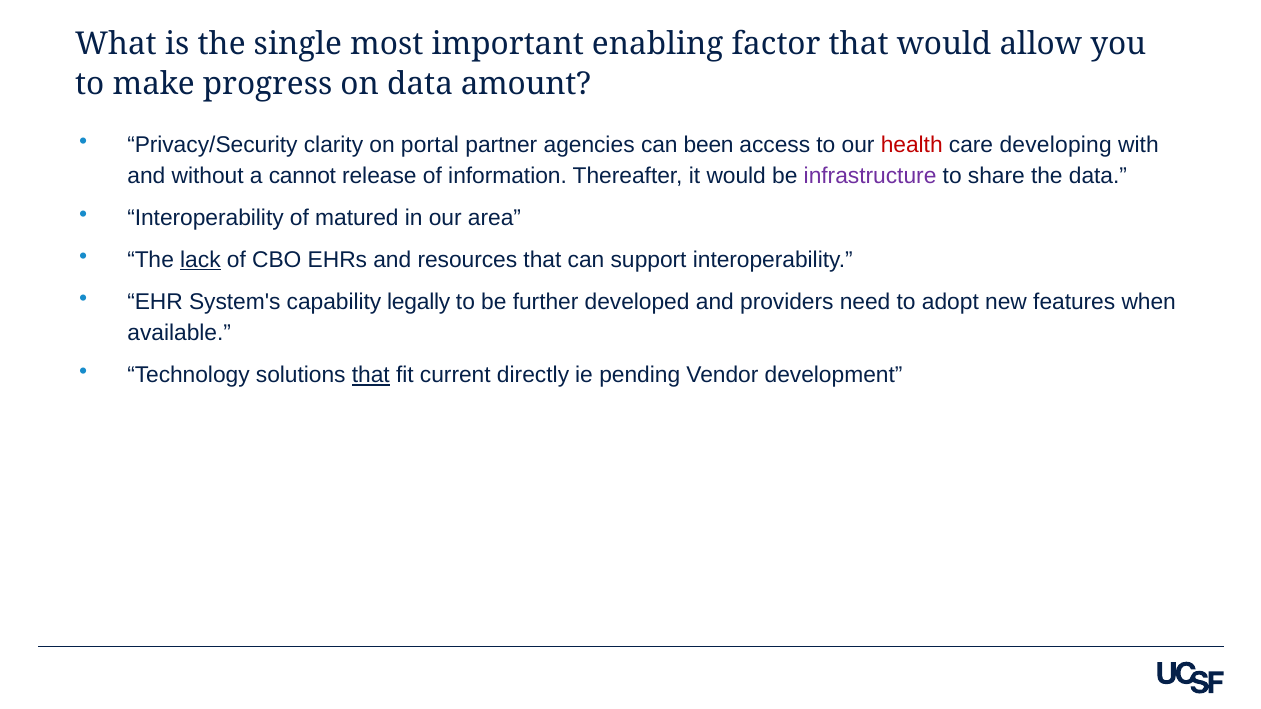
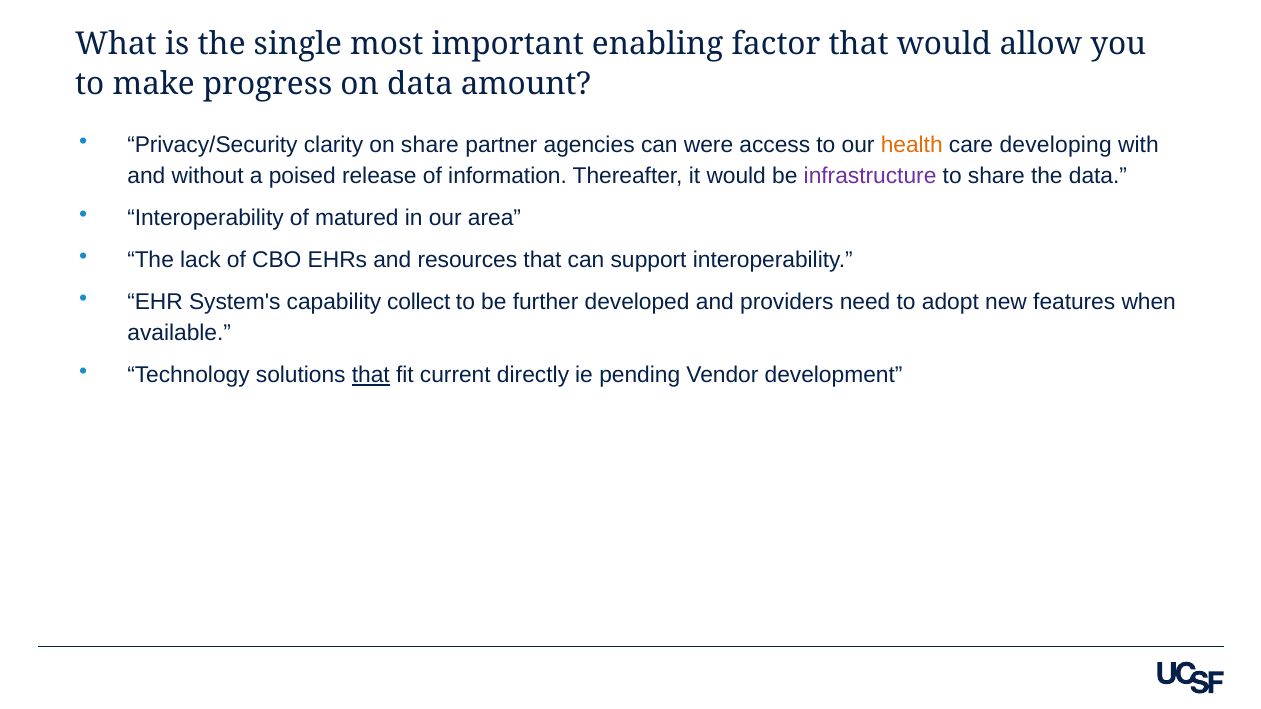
on portal: portal -> share (430, 145)
been: been -> were (709, 145)
health colour: red -> orange (912, 145)
cannot: cannot -> poised (302, 176)
lack underline: present -> none (200, 260)
legally: legally -> collect (419, 302)
